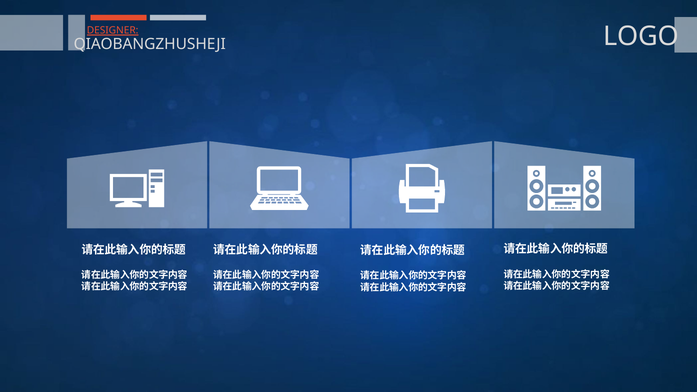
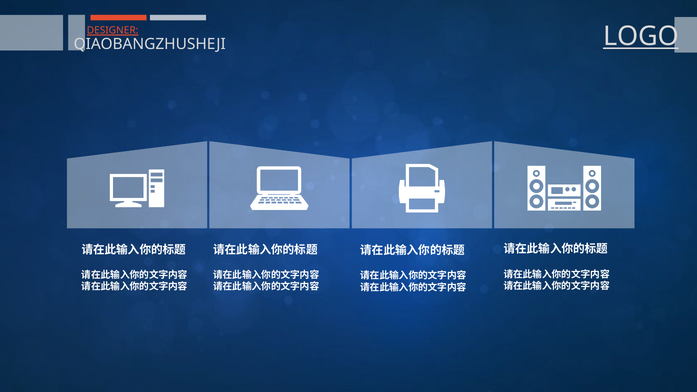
LOGO underline: none -> present (641, 36)
